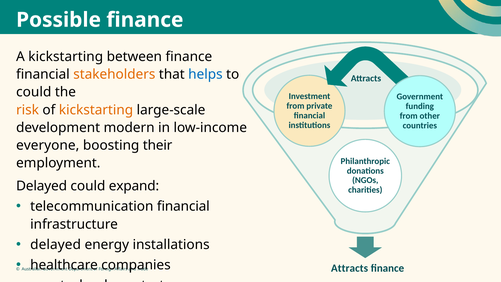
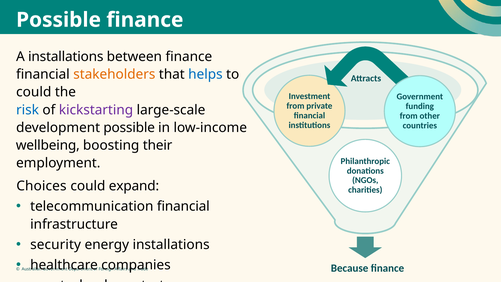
A kickstarting: kickstarting -> installations (66, 57)
risk colour: orange -> blue (28, 110)
kickstarting colour: orange -> purple (96, 110)
development modern: modern -> possible (129, 128)
everyone: everyone -> wellbeing (48, 145)
Delayed: Delayed -> Choices (41, 186)
delayed: delayed -> security (56, 244)
Attracts: Attracts -> Because (350, 268)
